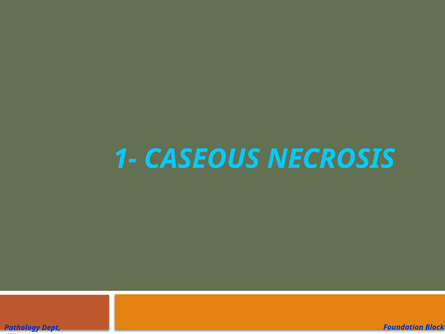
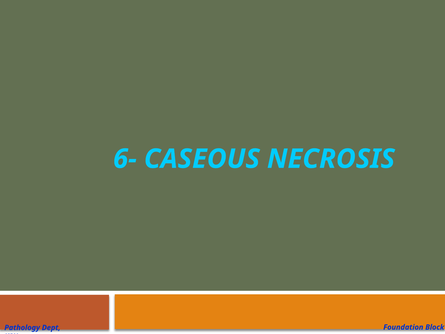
1-: 1- -> 6- (125, 159)
